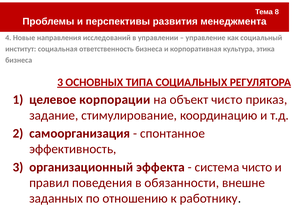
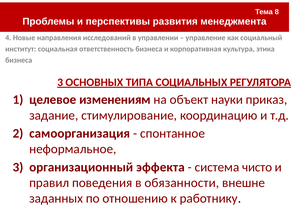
корпорации: корпорации -> изменениям (115, 100)
объект чисто: чисто -> науки (227, 100)
эффективность: эффективность -> неформальное (73, 149)
